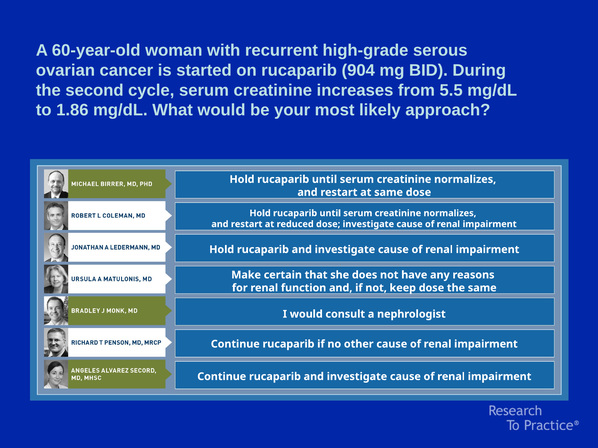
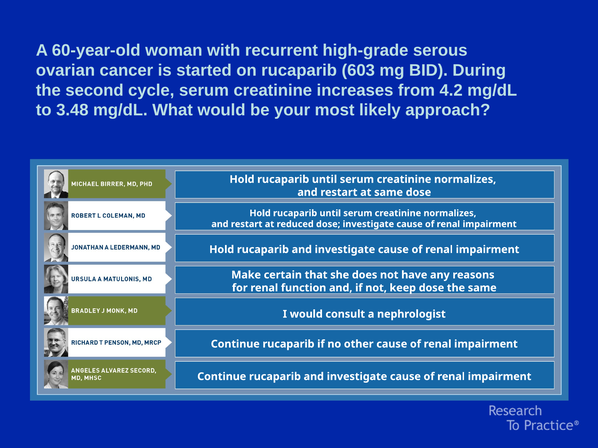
904: 904 -> 603 (358, 70)
5.5: 5.5 -> 4.2 (451, 90)
1.86: 1.86 -> 3.48 (72, 110)
